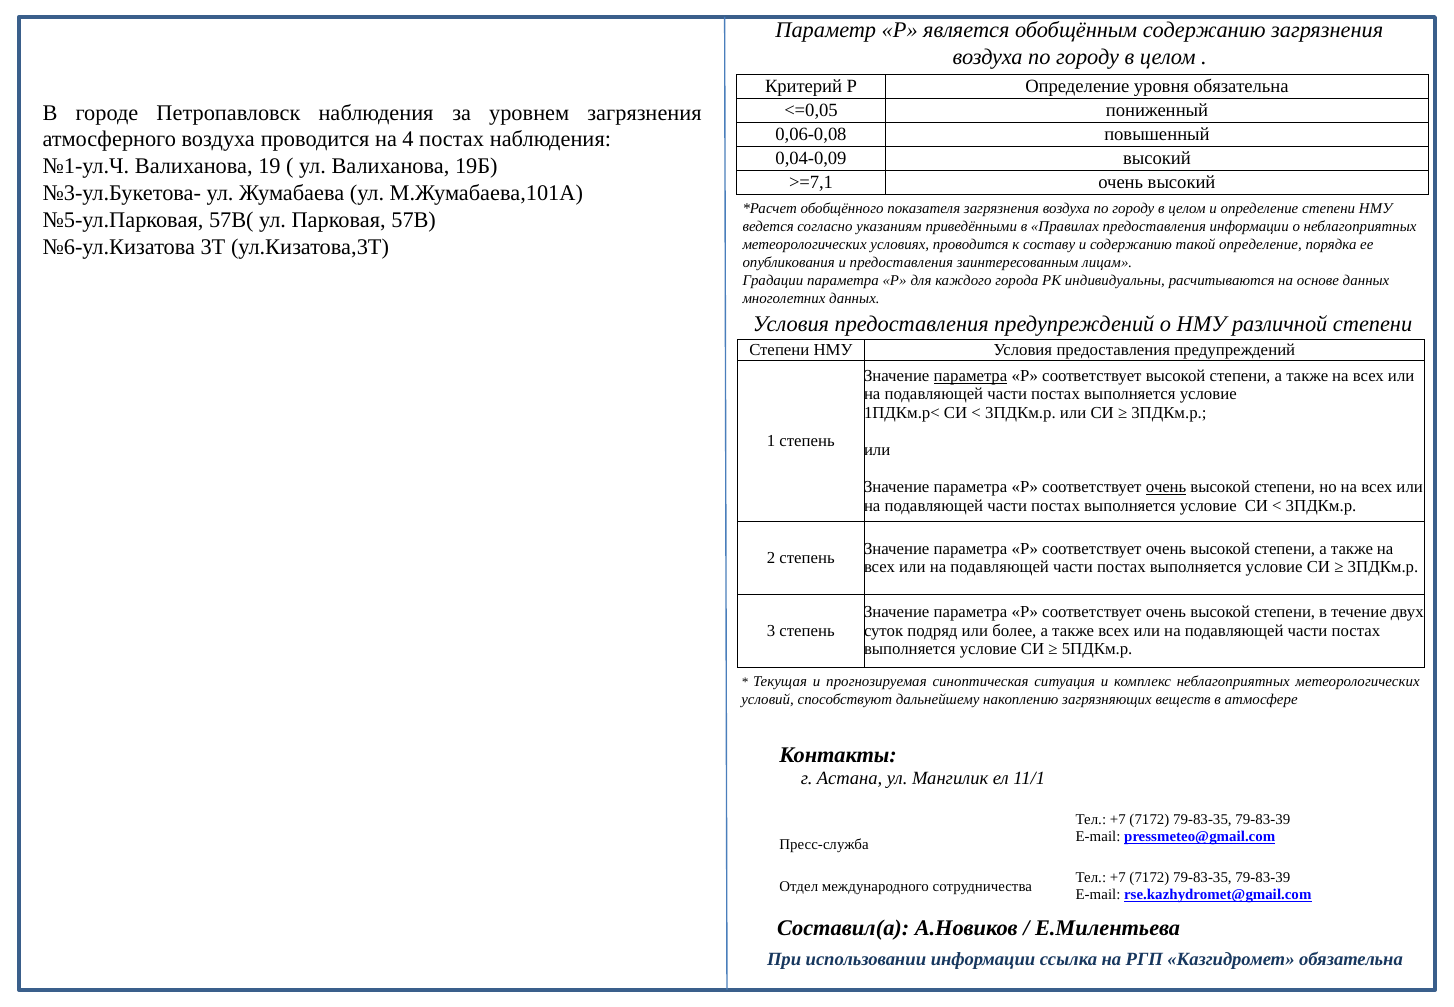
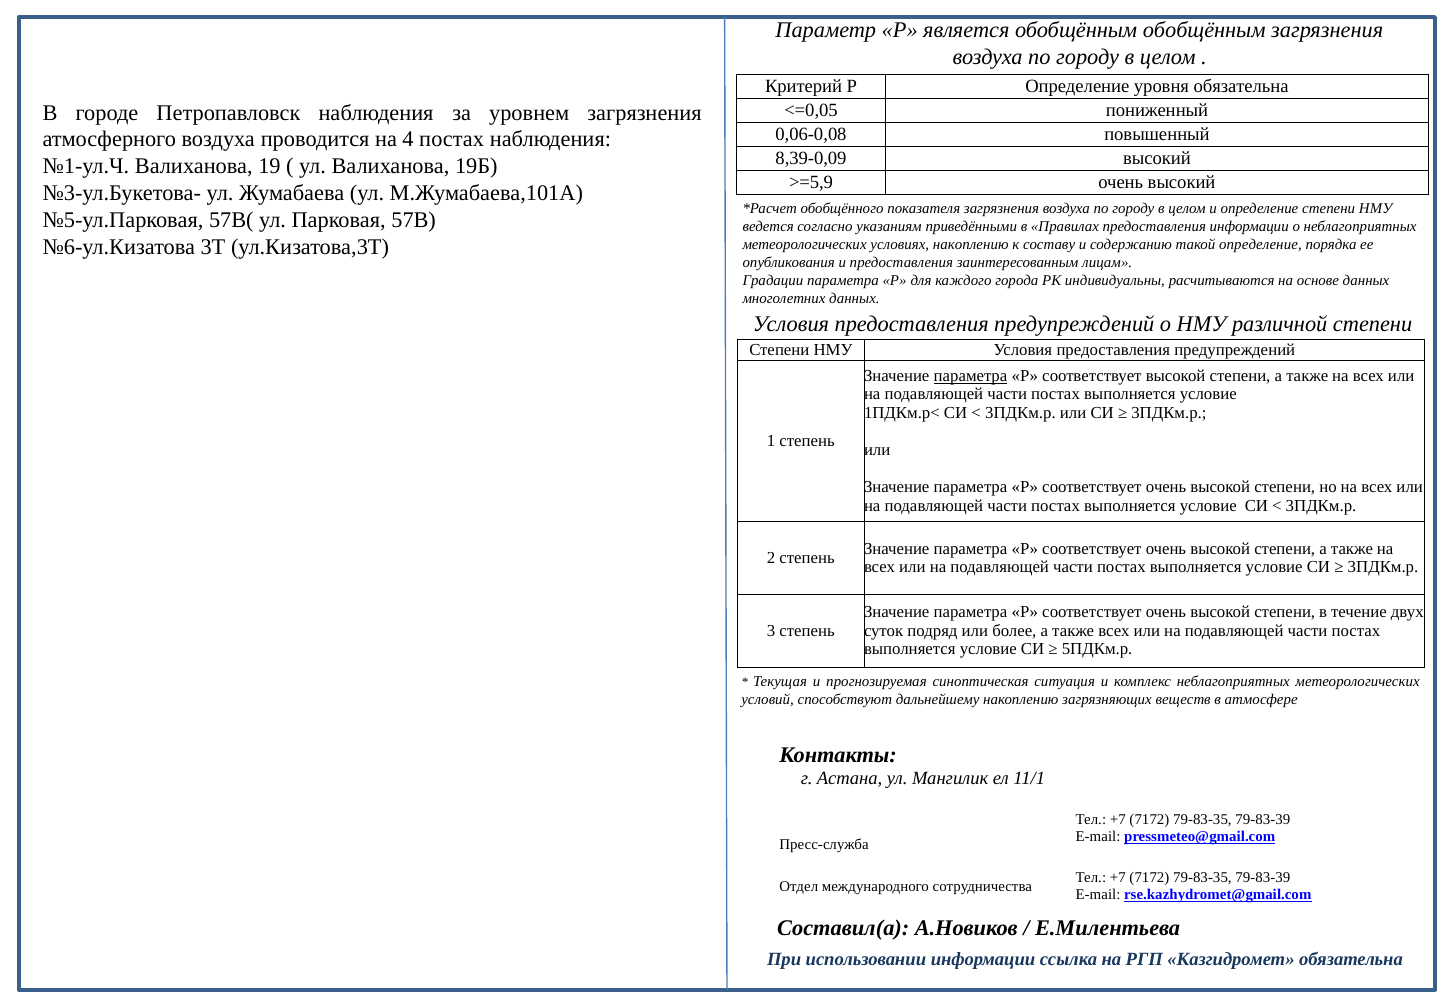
обобщённым содержанию: содержанию -> обобщённым (1204, 30)
0,04-0,09: 0,04-0,09 -> 8,39-0,09 (811, 158)
>=7,1: >=7,1 -> >=5,9 (811, 182)
условиях проводится: проводится -> накоплению (971, 245)
очень underline: present -> none (1166, 487)
